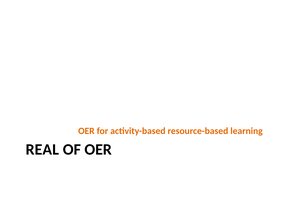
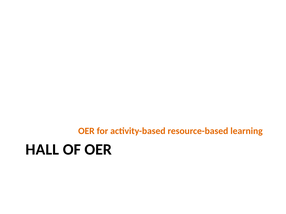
REAL: REAL -> HALL (42, 150)
